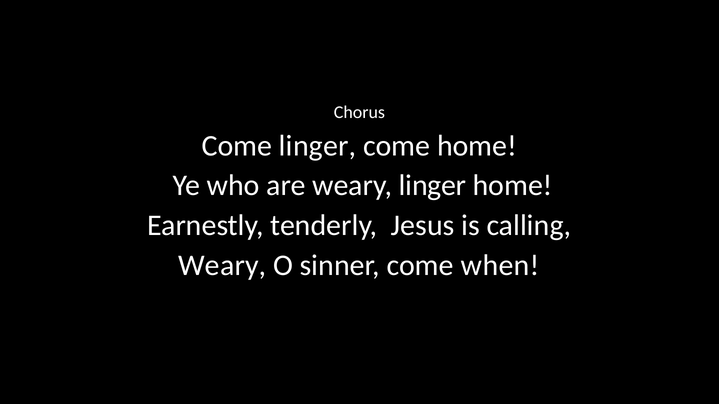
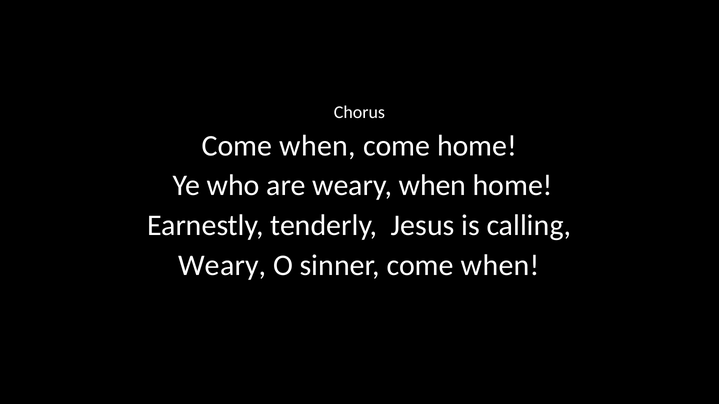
linger: linger -> when (318, 146)
weary linger: linger -> when (433, 186)
